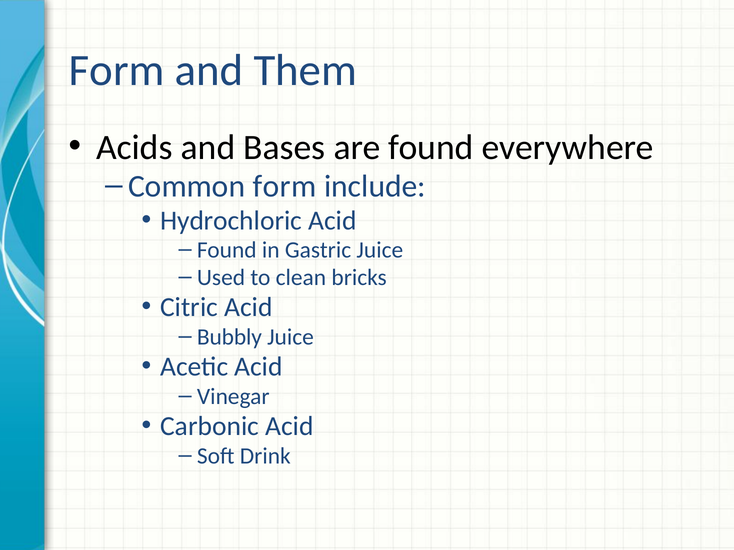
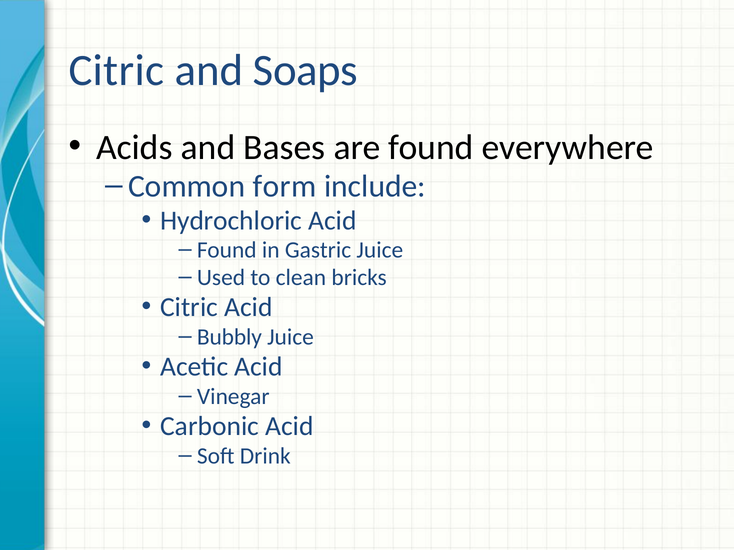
Form: Form -> Citric (116, 71)
Them: Them -> Soaps (305, 71)
